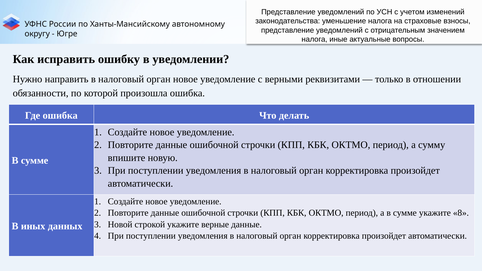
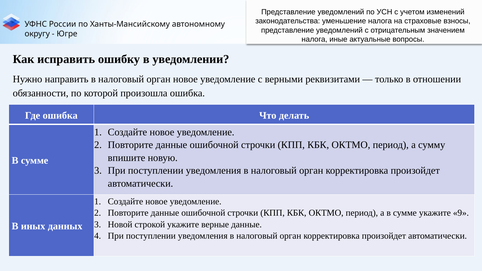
8: 8 -> 9 (461, 213)
